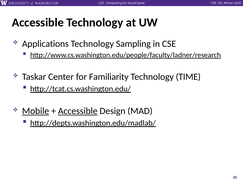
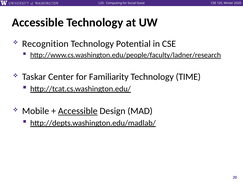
Applications: Applications -> Recognition (45, 44)
Sampling: Sampling -> Potential (133, 44)
Mobile underline: present -> none (36, 111)
